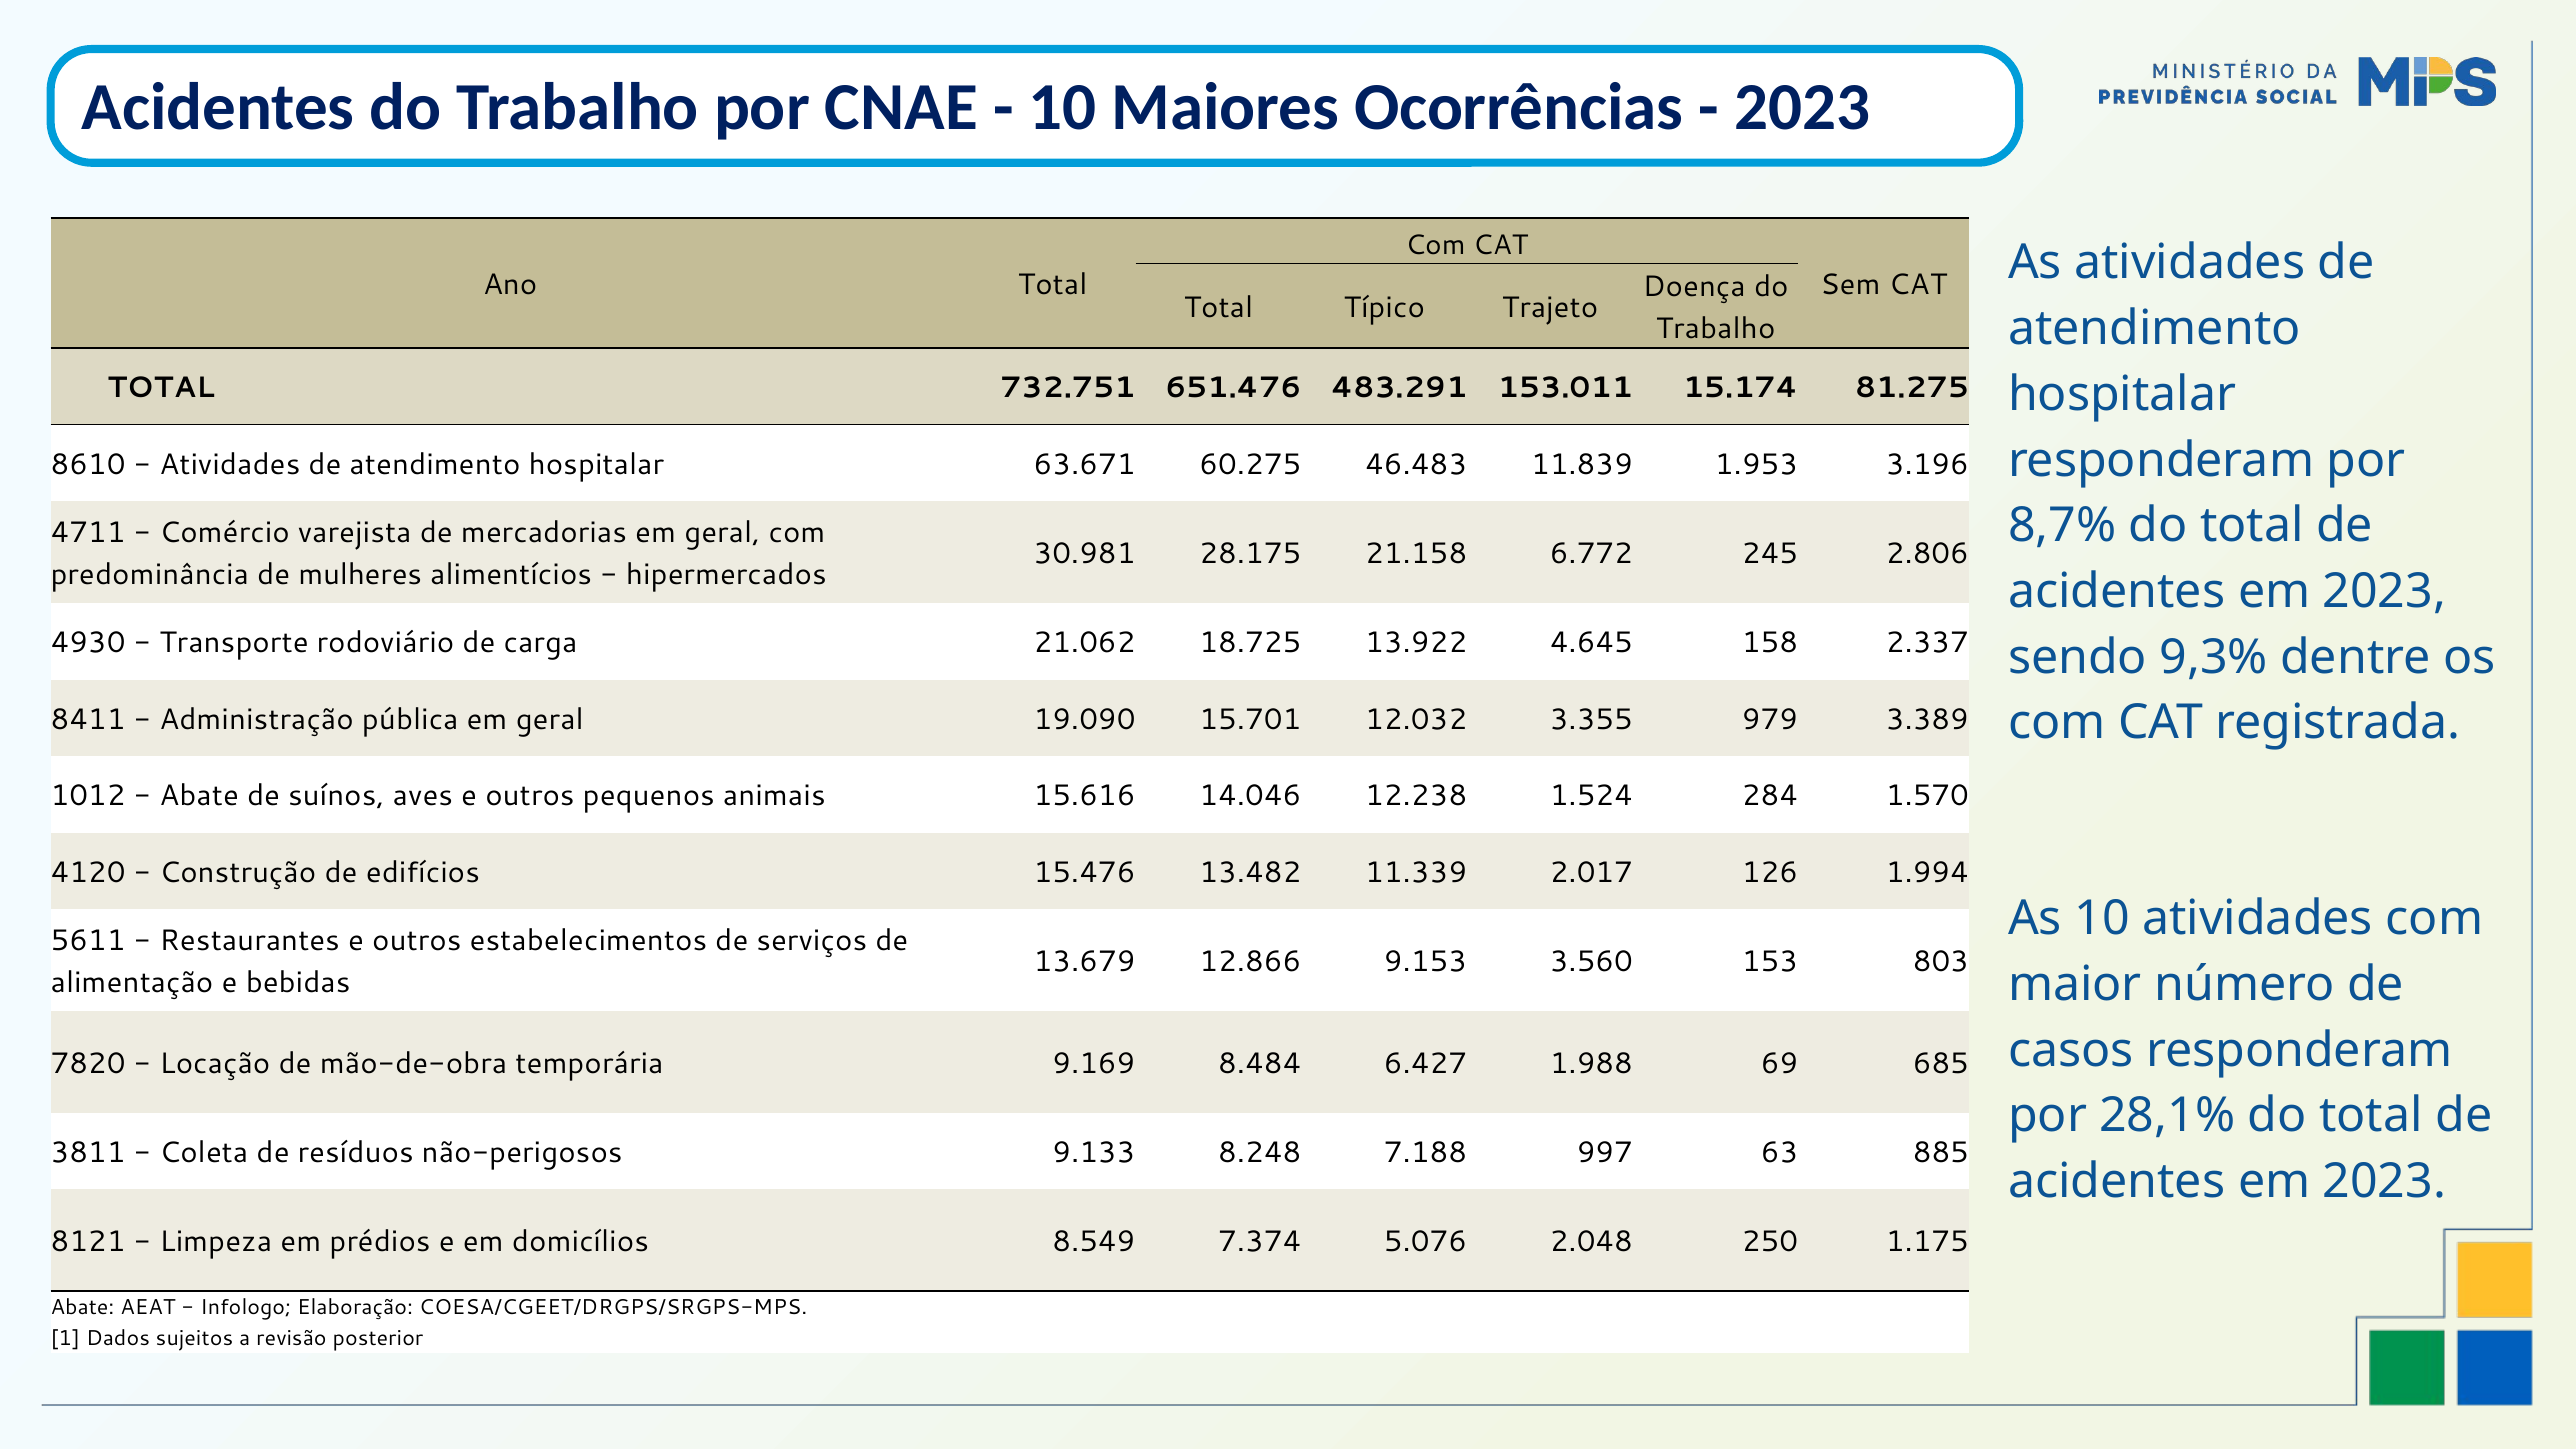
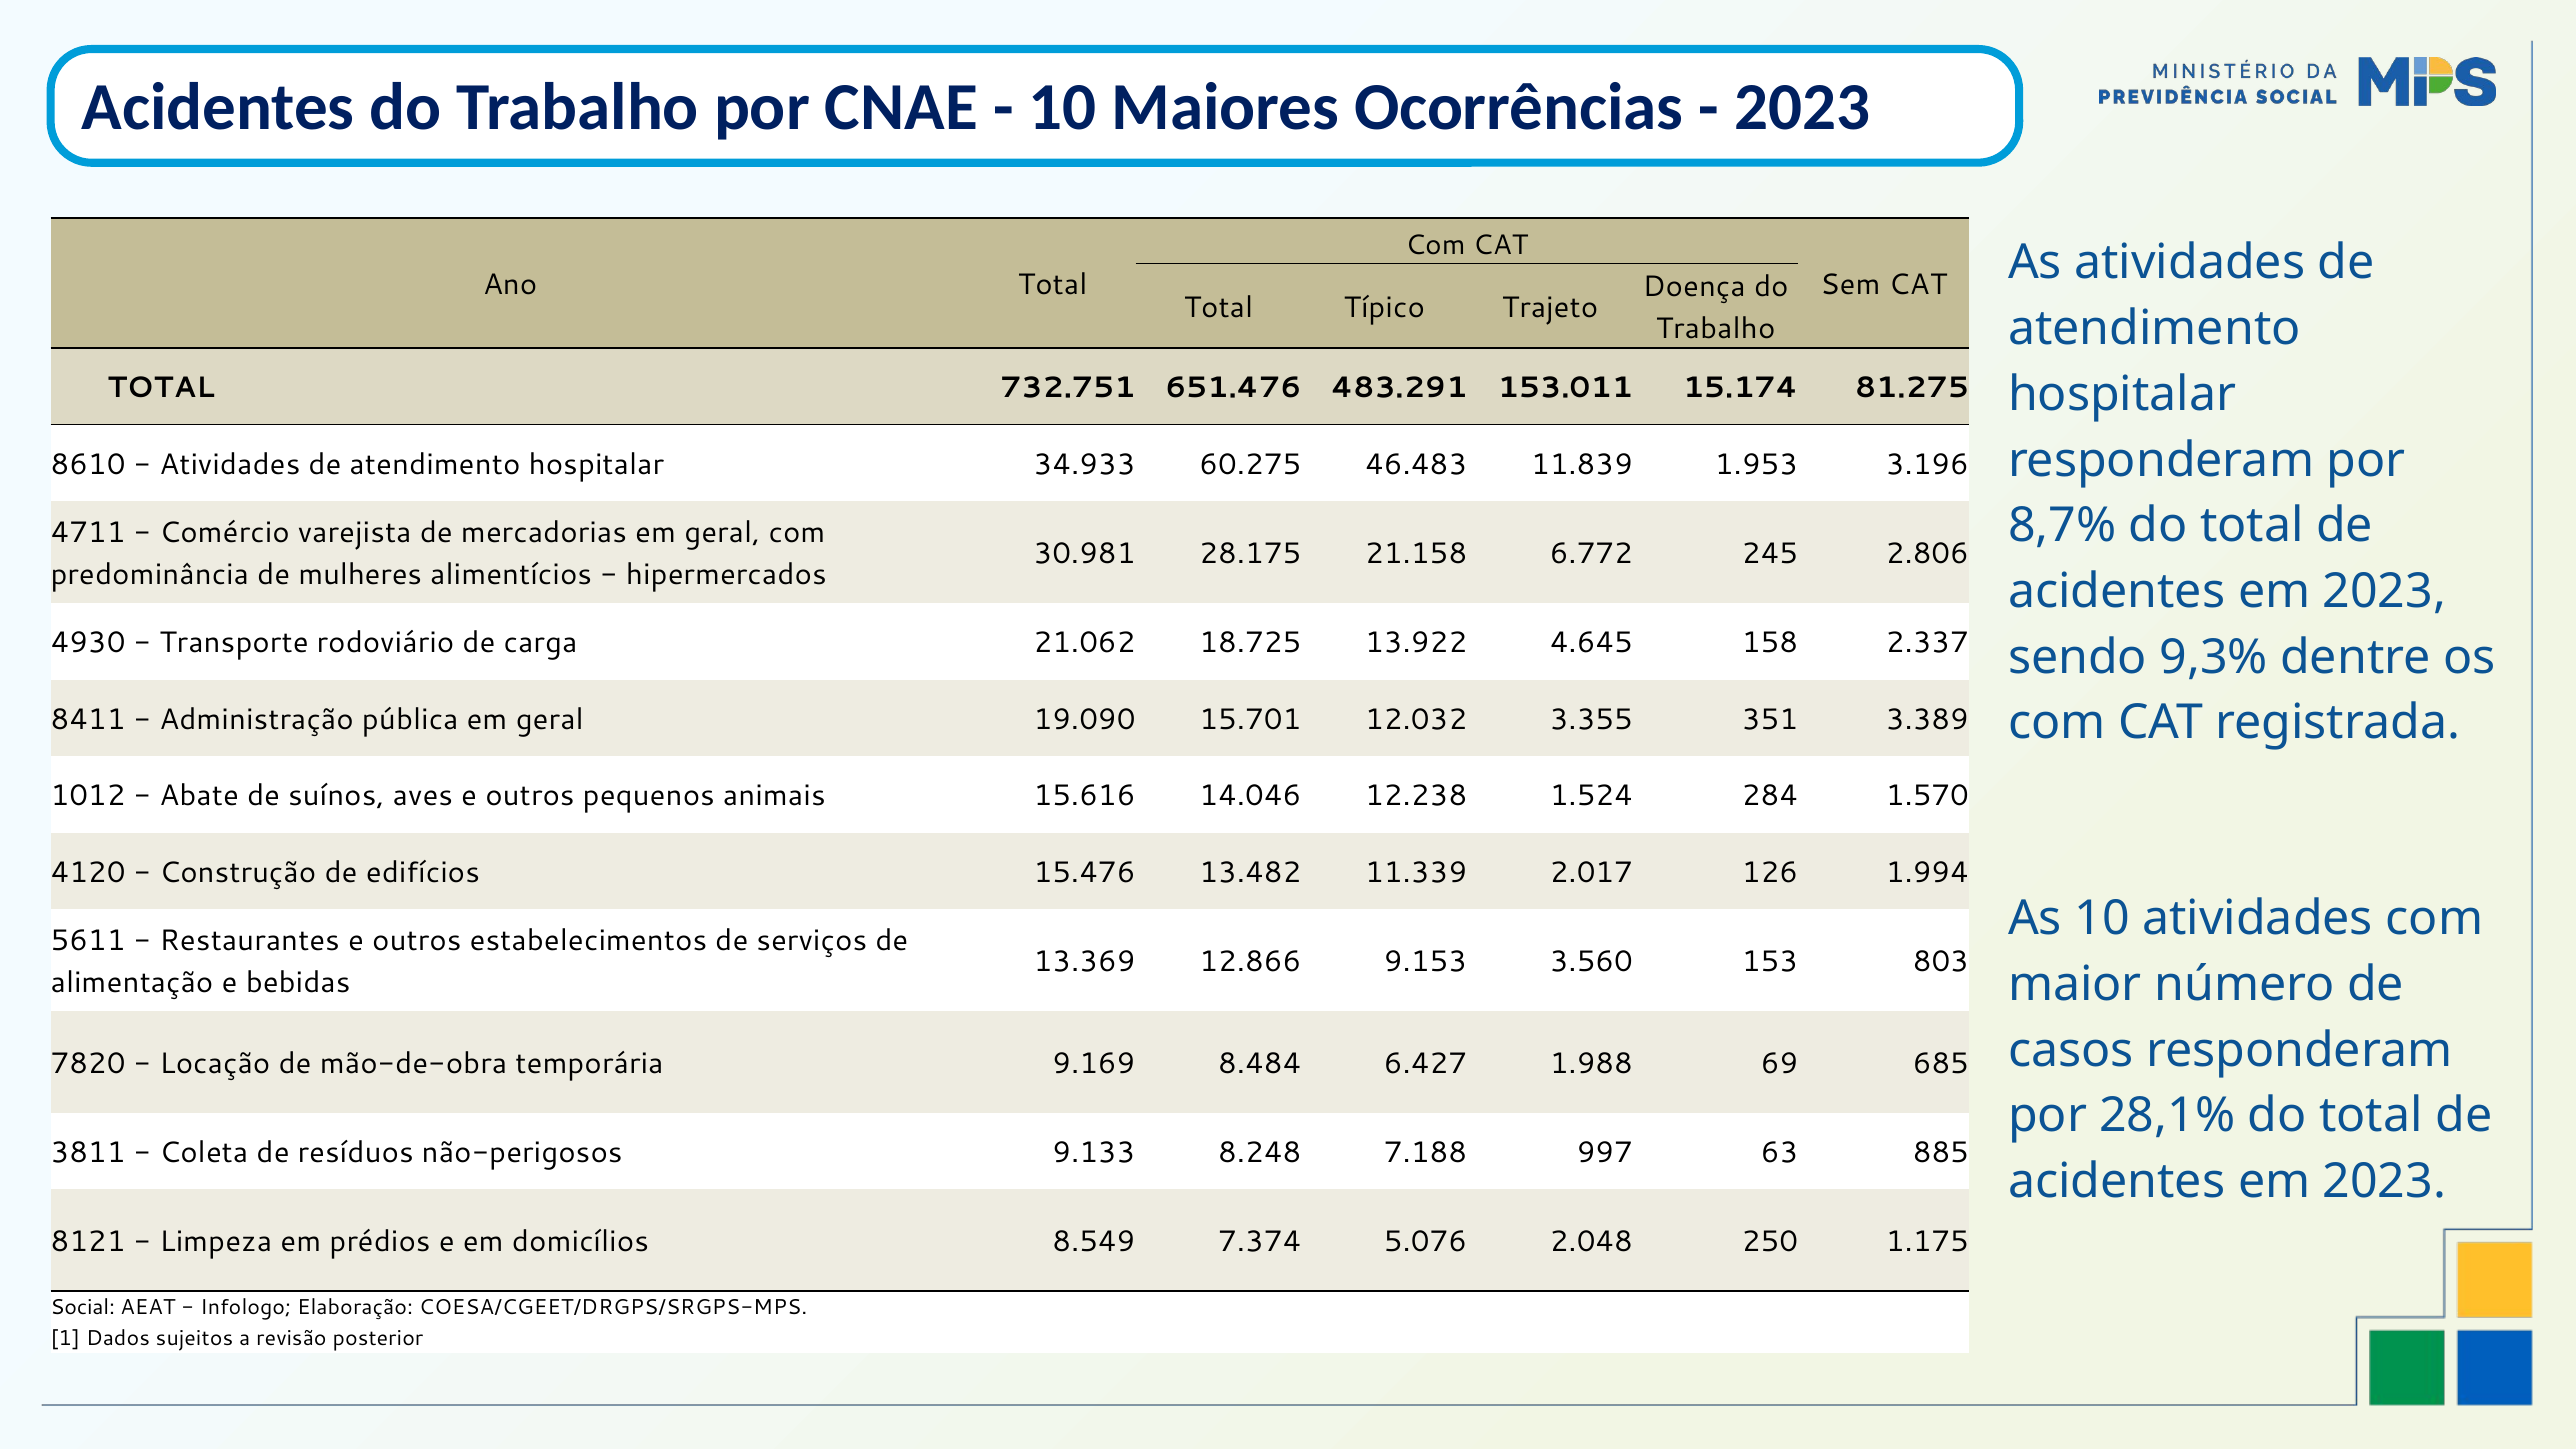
63.671: 63.671 -> 34.933 (1085, 465)
979: 979 -> 351 (1770, 720)
13.679: 13.679 -> 13.369 (1085, 962)
Abate: Abate -> Social (83, 1308)
